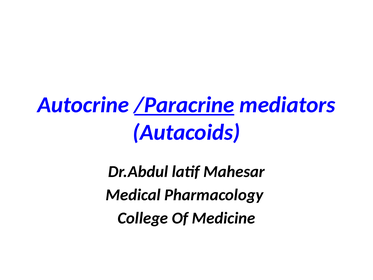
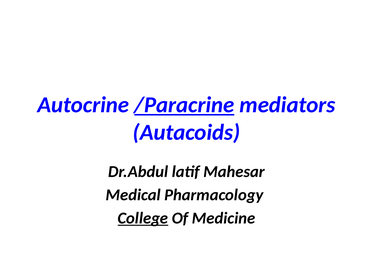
College underline: none -> present (143, 218)
